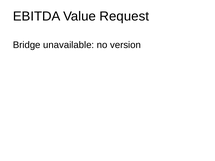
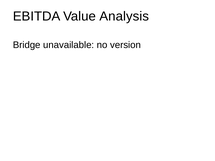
Request: Request -> Analysis (124, 16)
